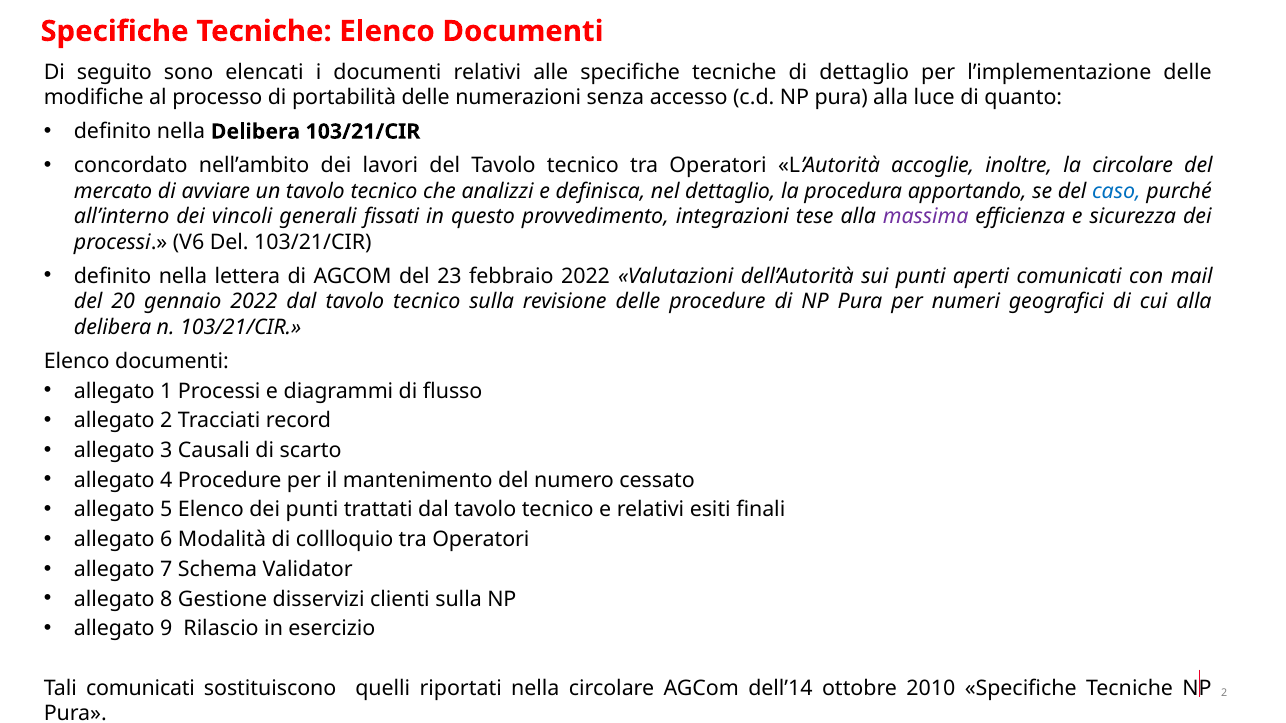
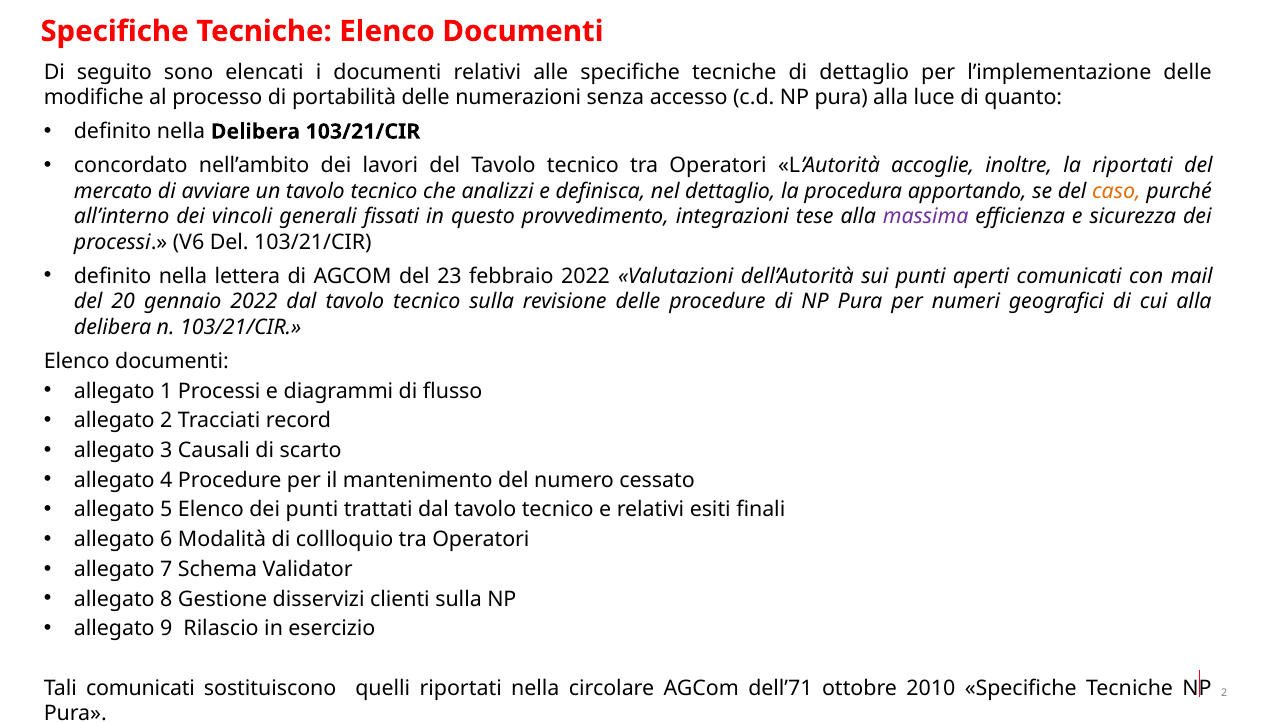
la circolare: circolare -> riportati (1132, 165)
caso colour: blue -> orange (1116, 191)
dell’14: dell’14 -> dell’71 (780, 689)
